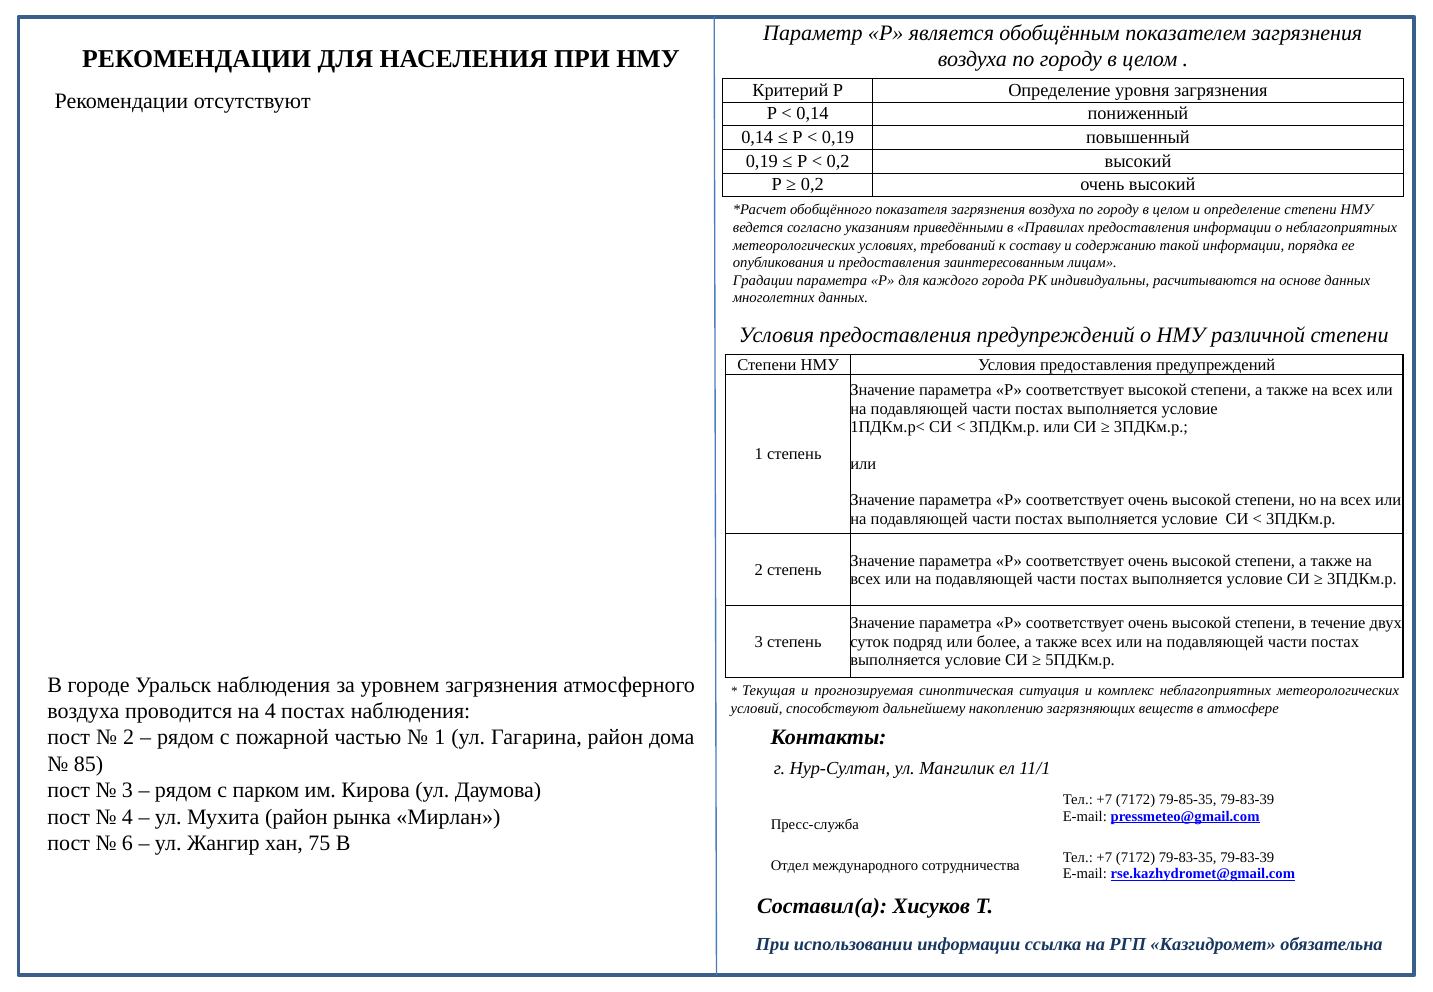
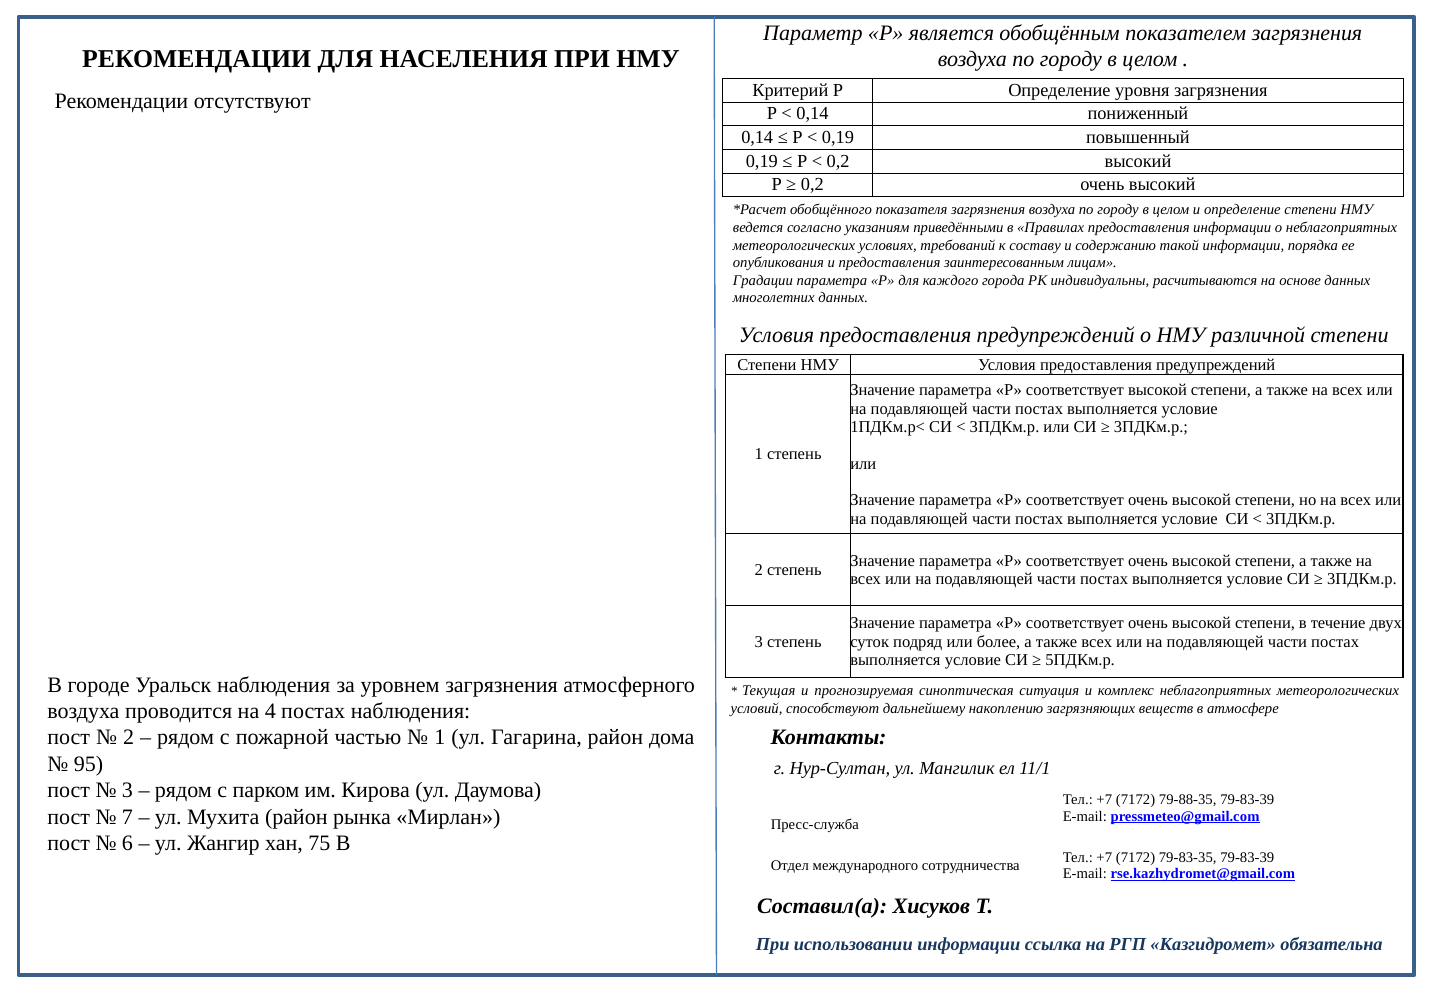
85: 85 -> 95 (88, 764)
79-85-35: 79-85-35 -> 79-88-35 (1188, 800)
4: 4 -> 7 (127, 817)
